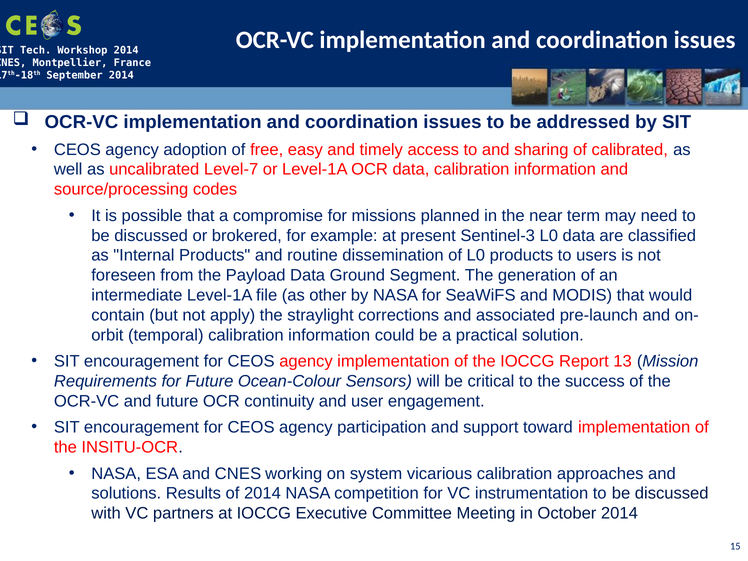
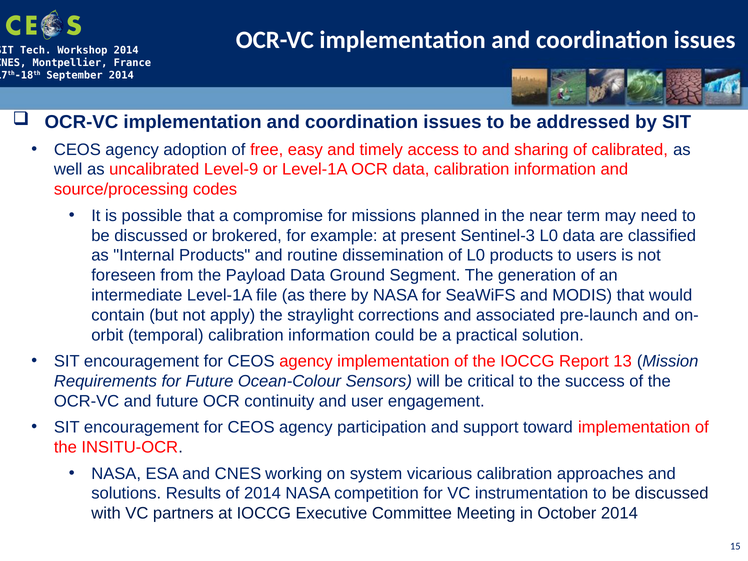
Level-7: Level-7 -> Level-9 (231, 169)
other: other -> there (328, 295)
